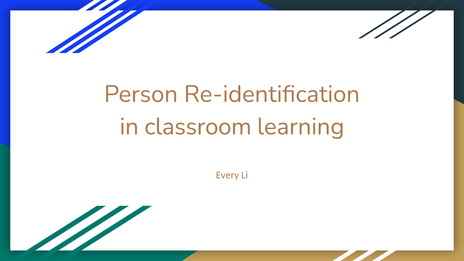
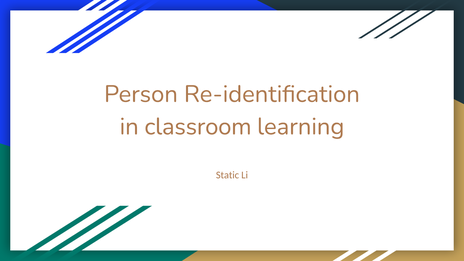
Every: Every -> Static (228, 175)
